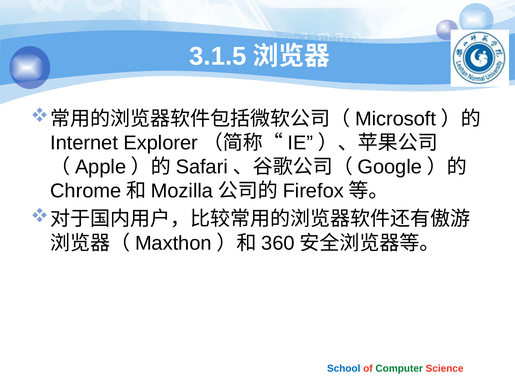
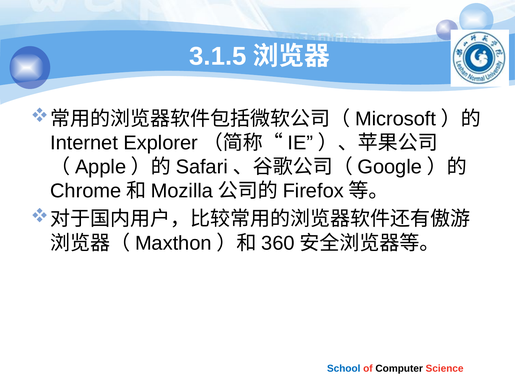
Computer colour: green -> black (399, 369)
